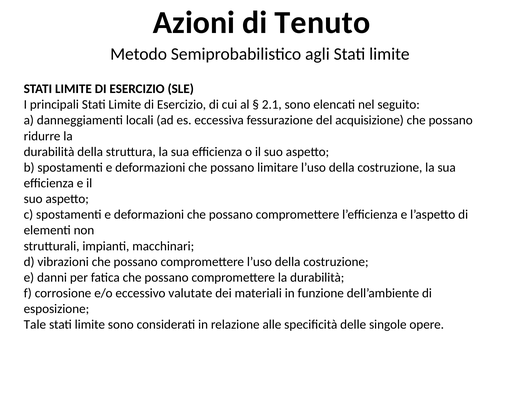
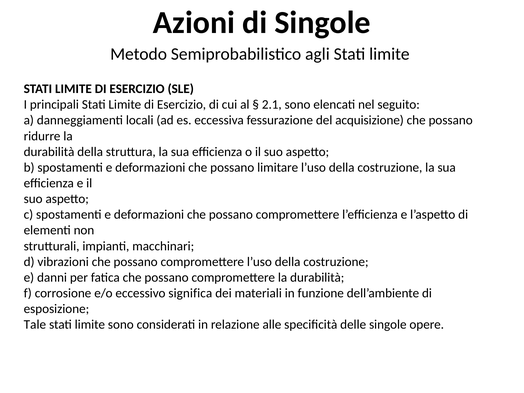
di Tenuto: Tenuto -> Singole (323, 22)
valutate: valutate -> significa (190, 293)
